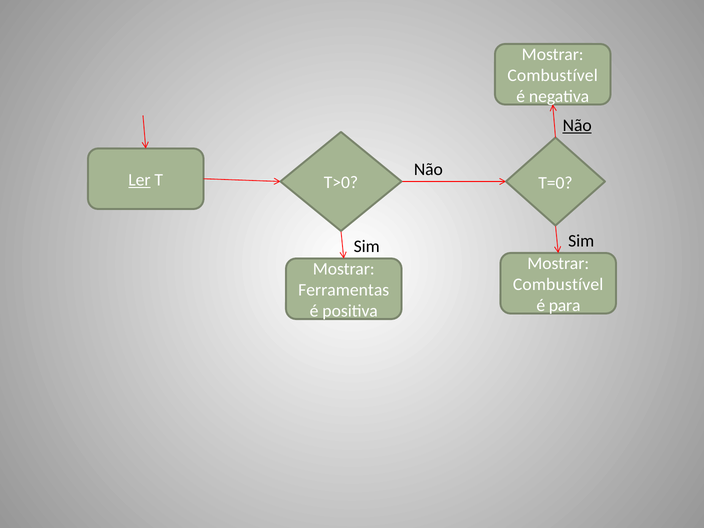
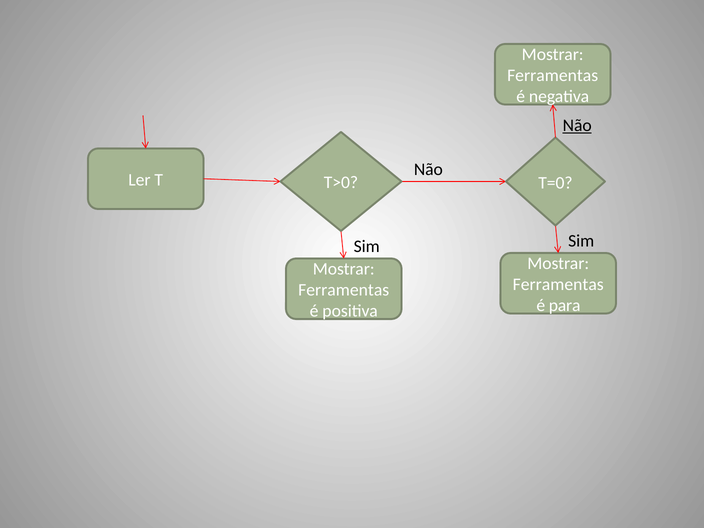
Combustível: Combustível -> Ferramentas (553, 75)
Ler underline: present -> none (139, 180)
Combustível: Combustível -> Ferramentas (558, 284)
